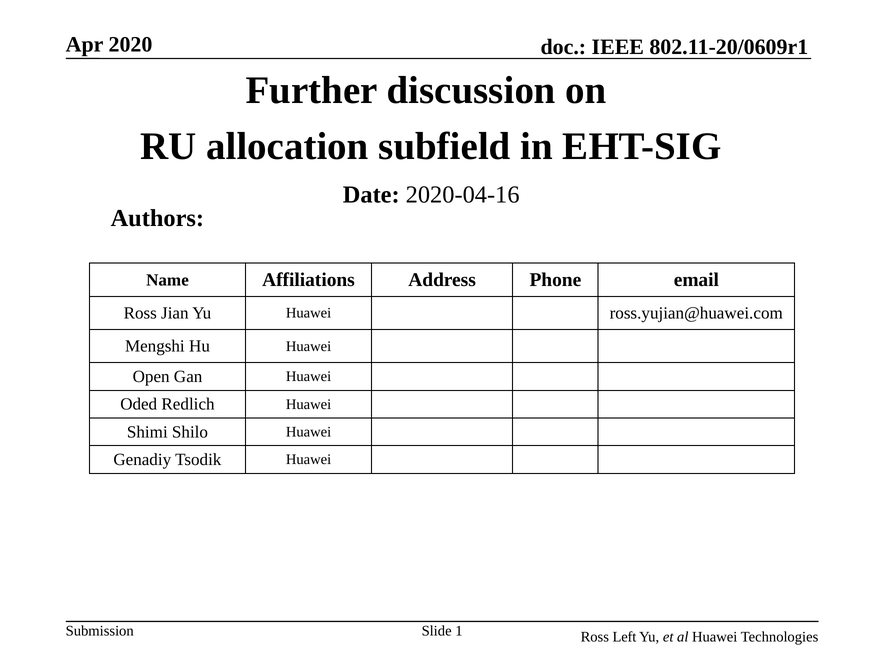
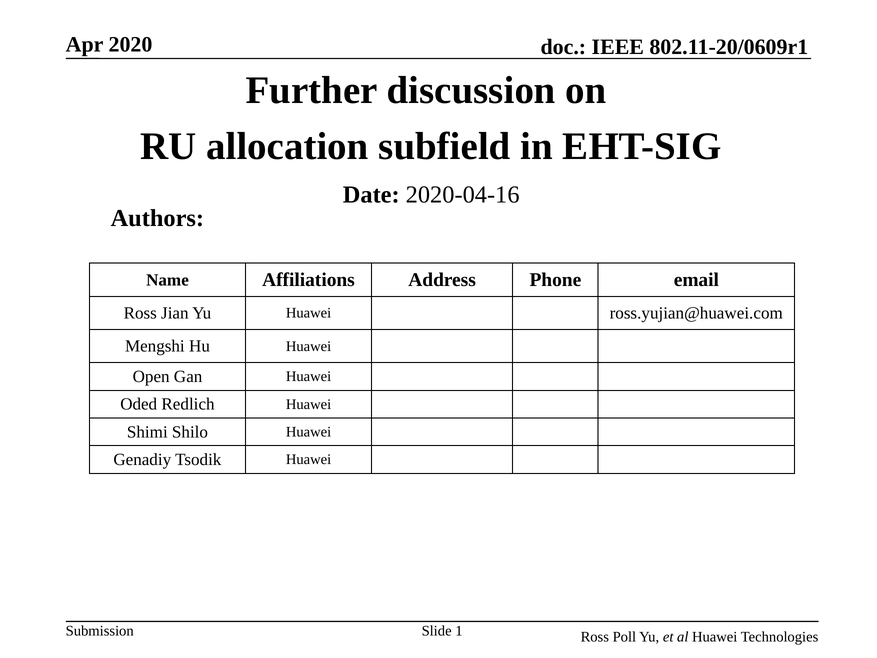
Left: Left -> Poll (624, 637)
